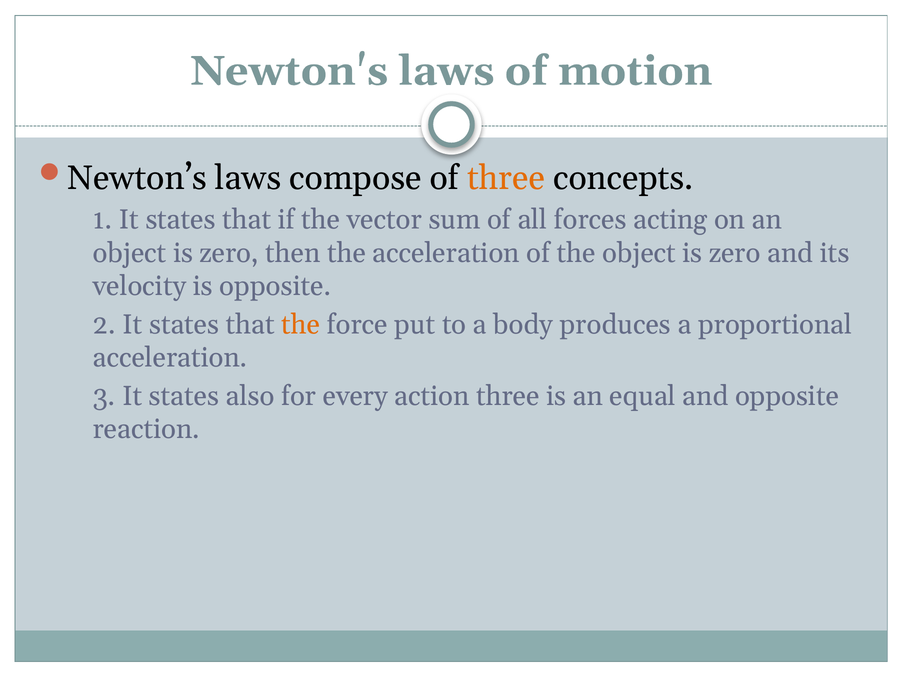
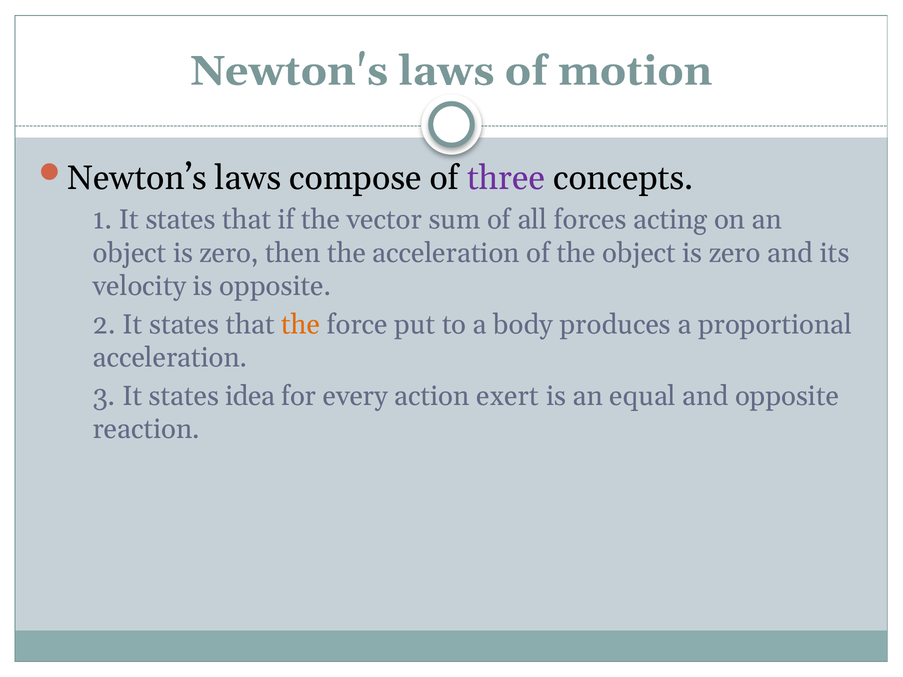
three colour: orange -> purple (506, 178)
also: also -> idea (250, 396)
action three: three -> exert (508, 396)
